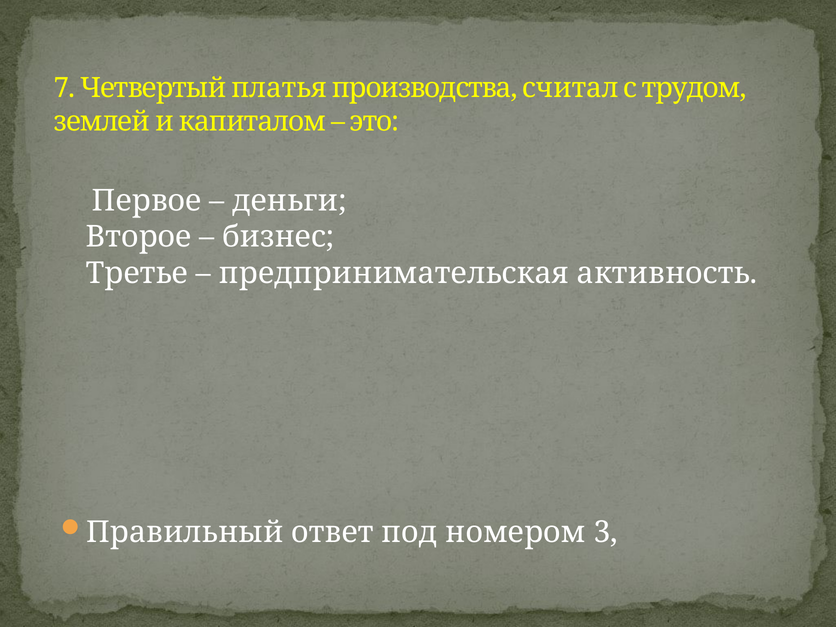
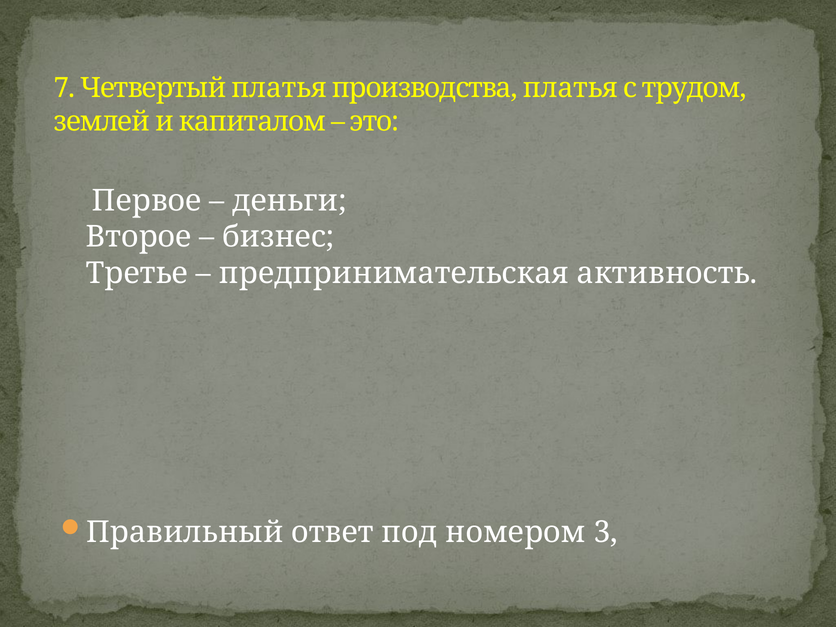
производства считал: считал -> платья (570, 88)
